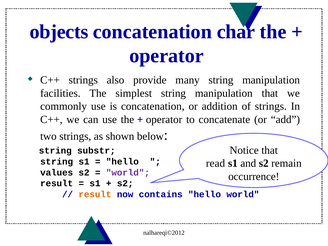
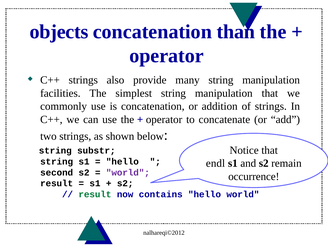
char: char -> than (236, 32)
read: read -> endl (215, 163)
values: values -> second (57, 172)
result colour: orange -> green (95, 194)
